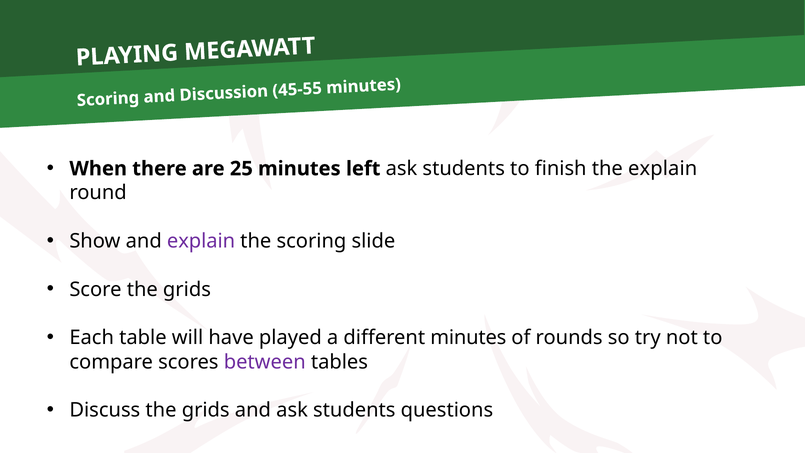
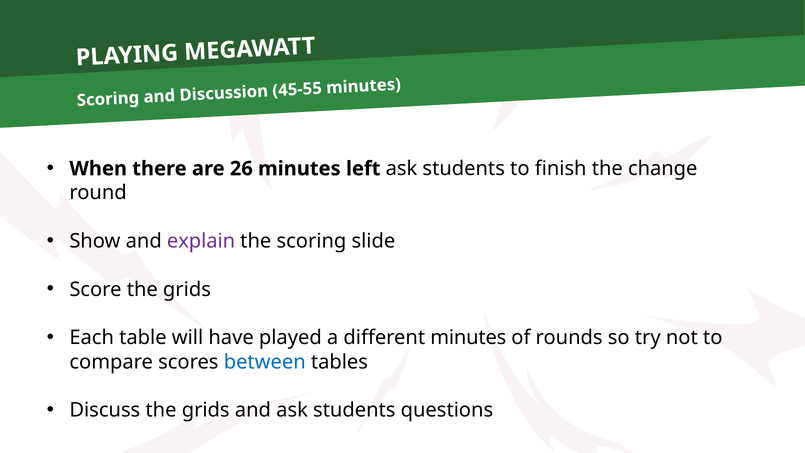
25: 25 -> 26 (241, 169)
the explain: explain -> change (663, 169)
between colour: purple -> blue (265, 362)
